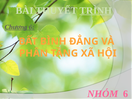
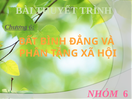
TRÌNH underline: present -> none (96, 11)
